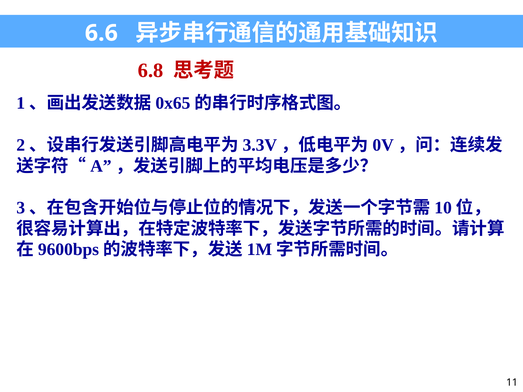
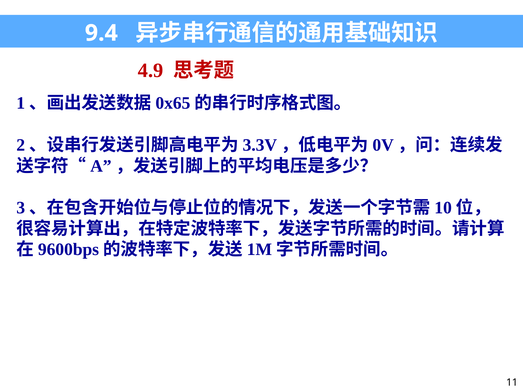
6.6: 6.6 -> 9.4 (101, 33)
6.8: 6.8 -> 4.9 (151, 71)
